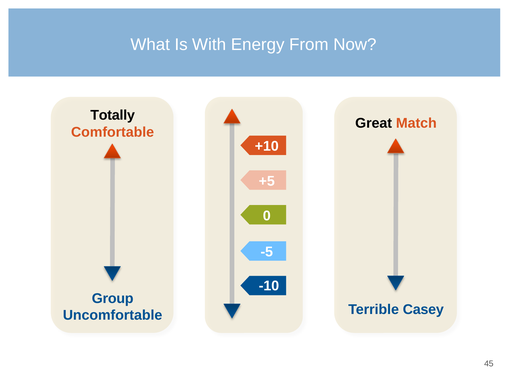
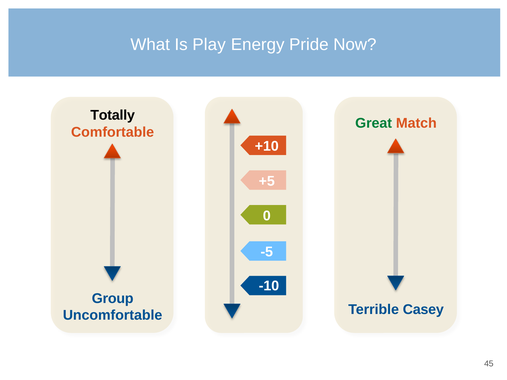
With: With -> Play (209, 45)
From: From -> Pride (309, 45)
Great colour: black -> green (374, 123)
